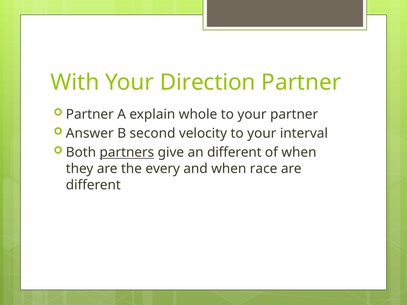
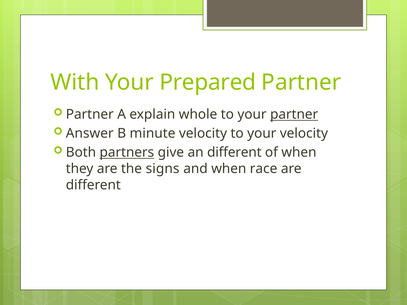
Direction: Direction -> Prepared (208, 83)
partner underline: none -> present (294, 115)
second: second -> minute (153, 134)
your interval: interval -> velocity (304, 134)
every: every -> signs (163, 169)
